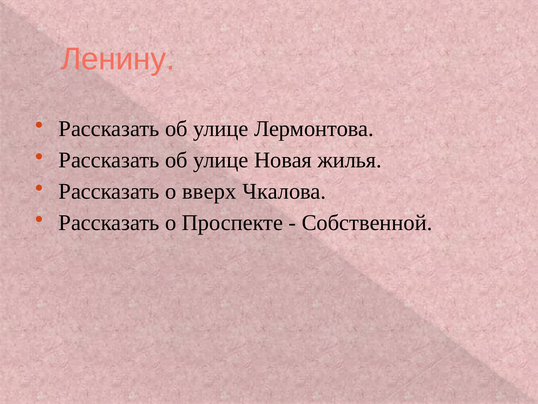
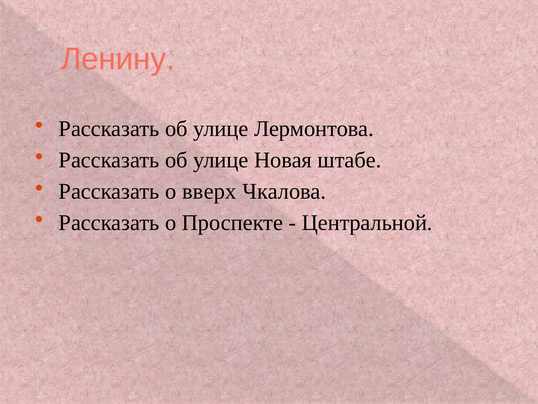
жилья: жилья -> штабе (350, 160)
Собственной: Собственной -> Центральной (367, 223)
